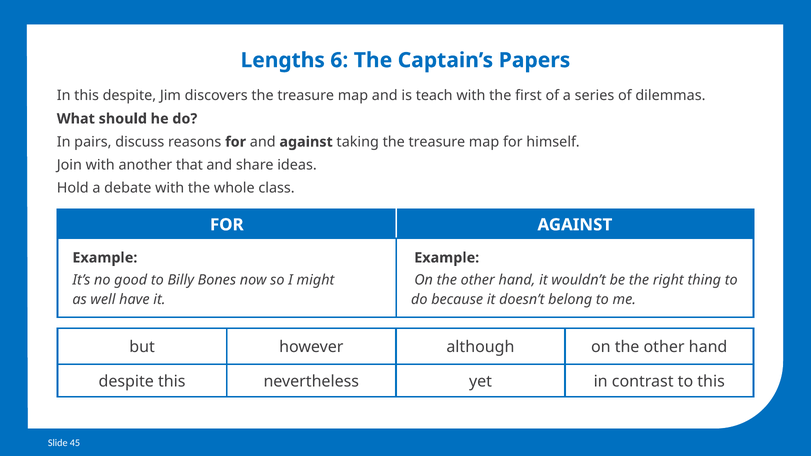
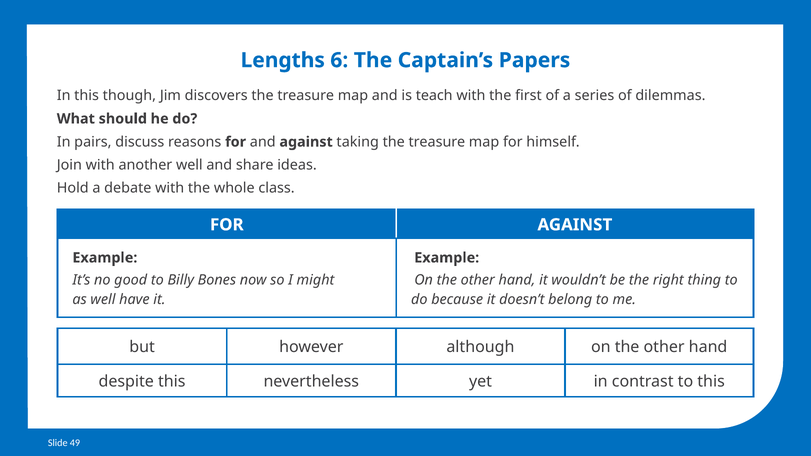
this despite: despite -> though (129, 96)
another that: that -> well (189, 165)
45: 45 -> 49 (75, 443)
